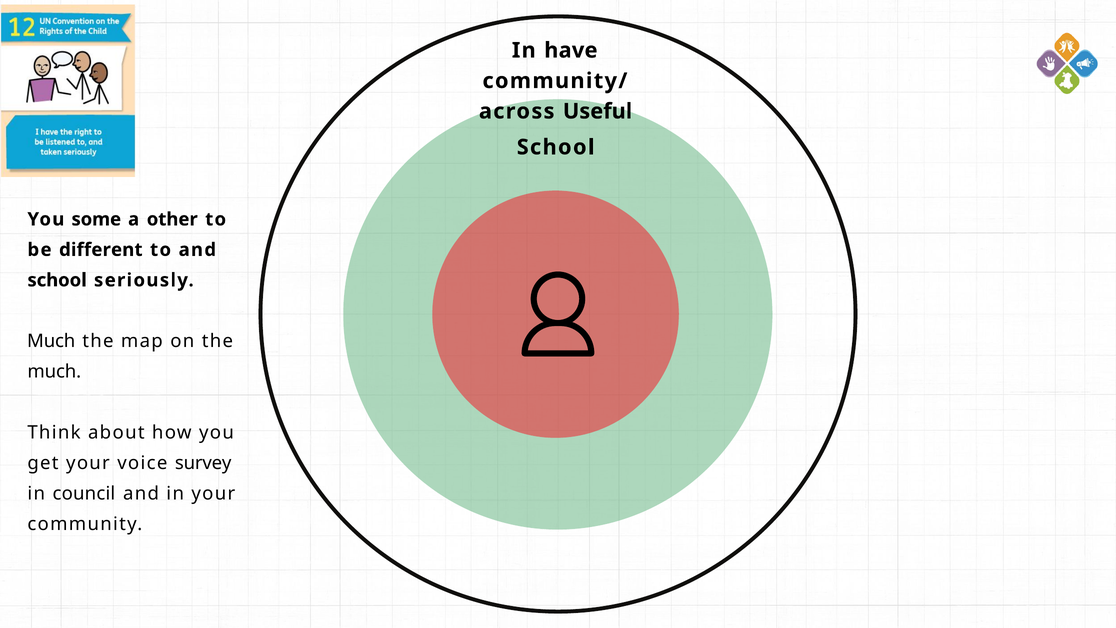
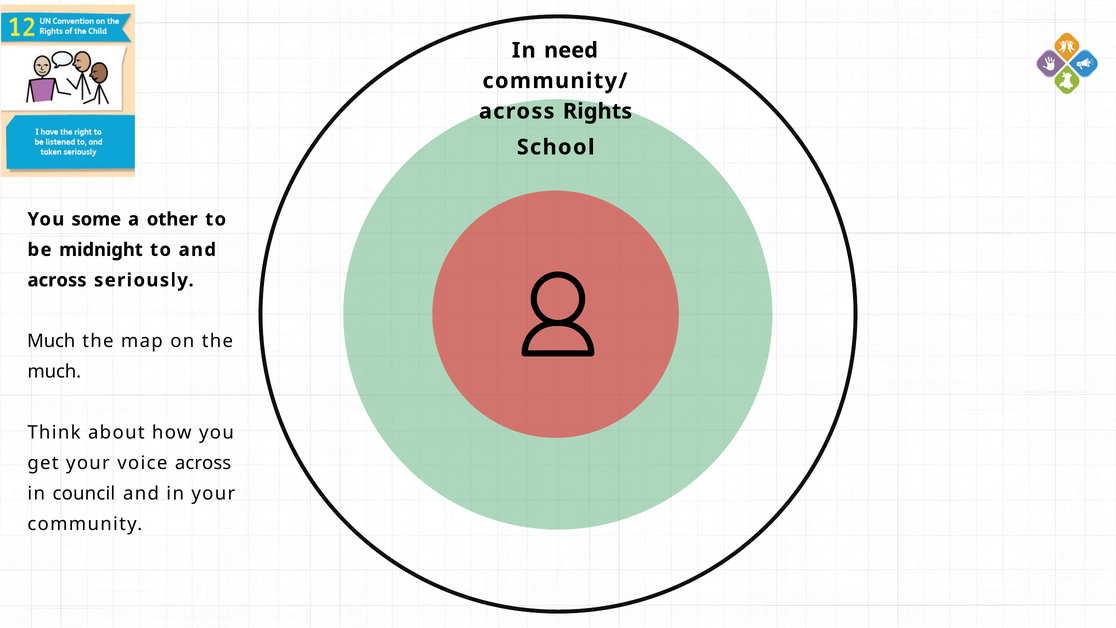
have: have -> need (571, 50)
Useful: Useful -> Rights (598, 111)
different: different -> midnight (101, 250)
school: school -> across (57, 280)
voice survey: survey -> across (203, 463)
